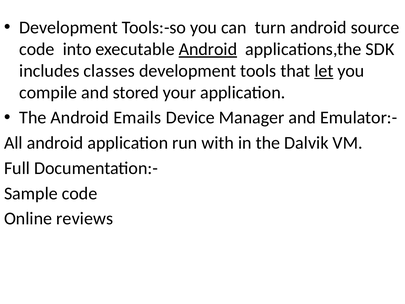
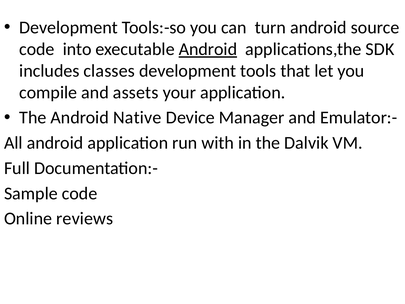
let underline: present -> none (324, 71)
stored: stored -> assets (136, 92)
Emails: Emails -> Native (137, 118)
